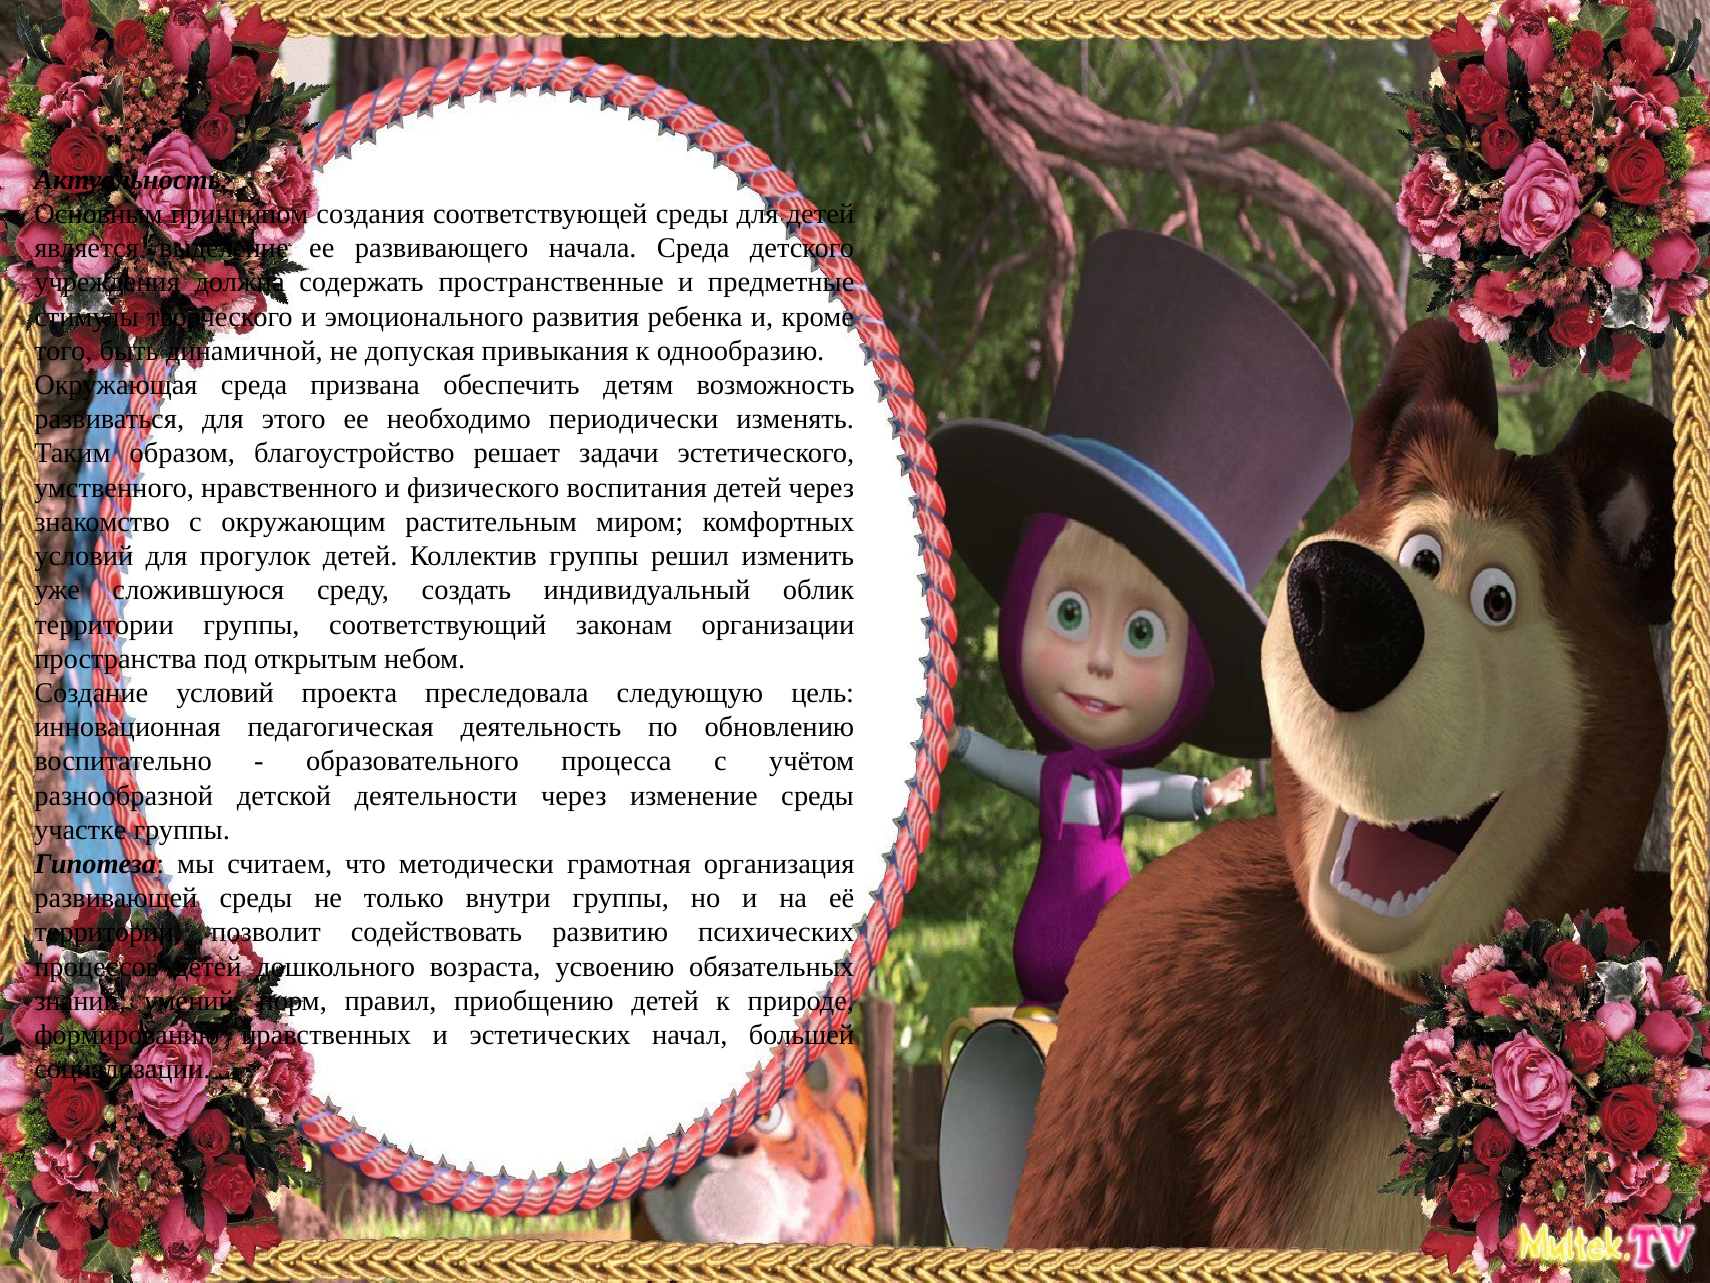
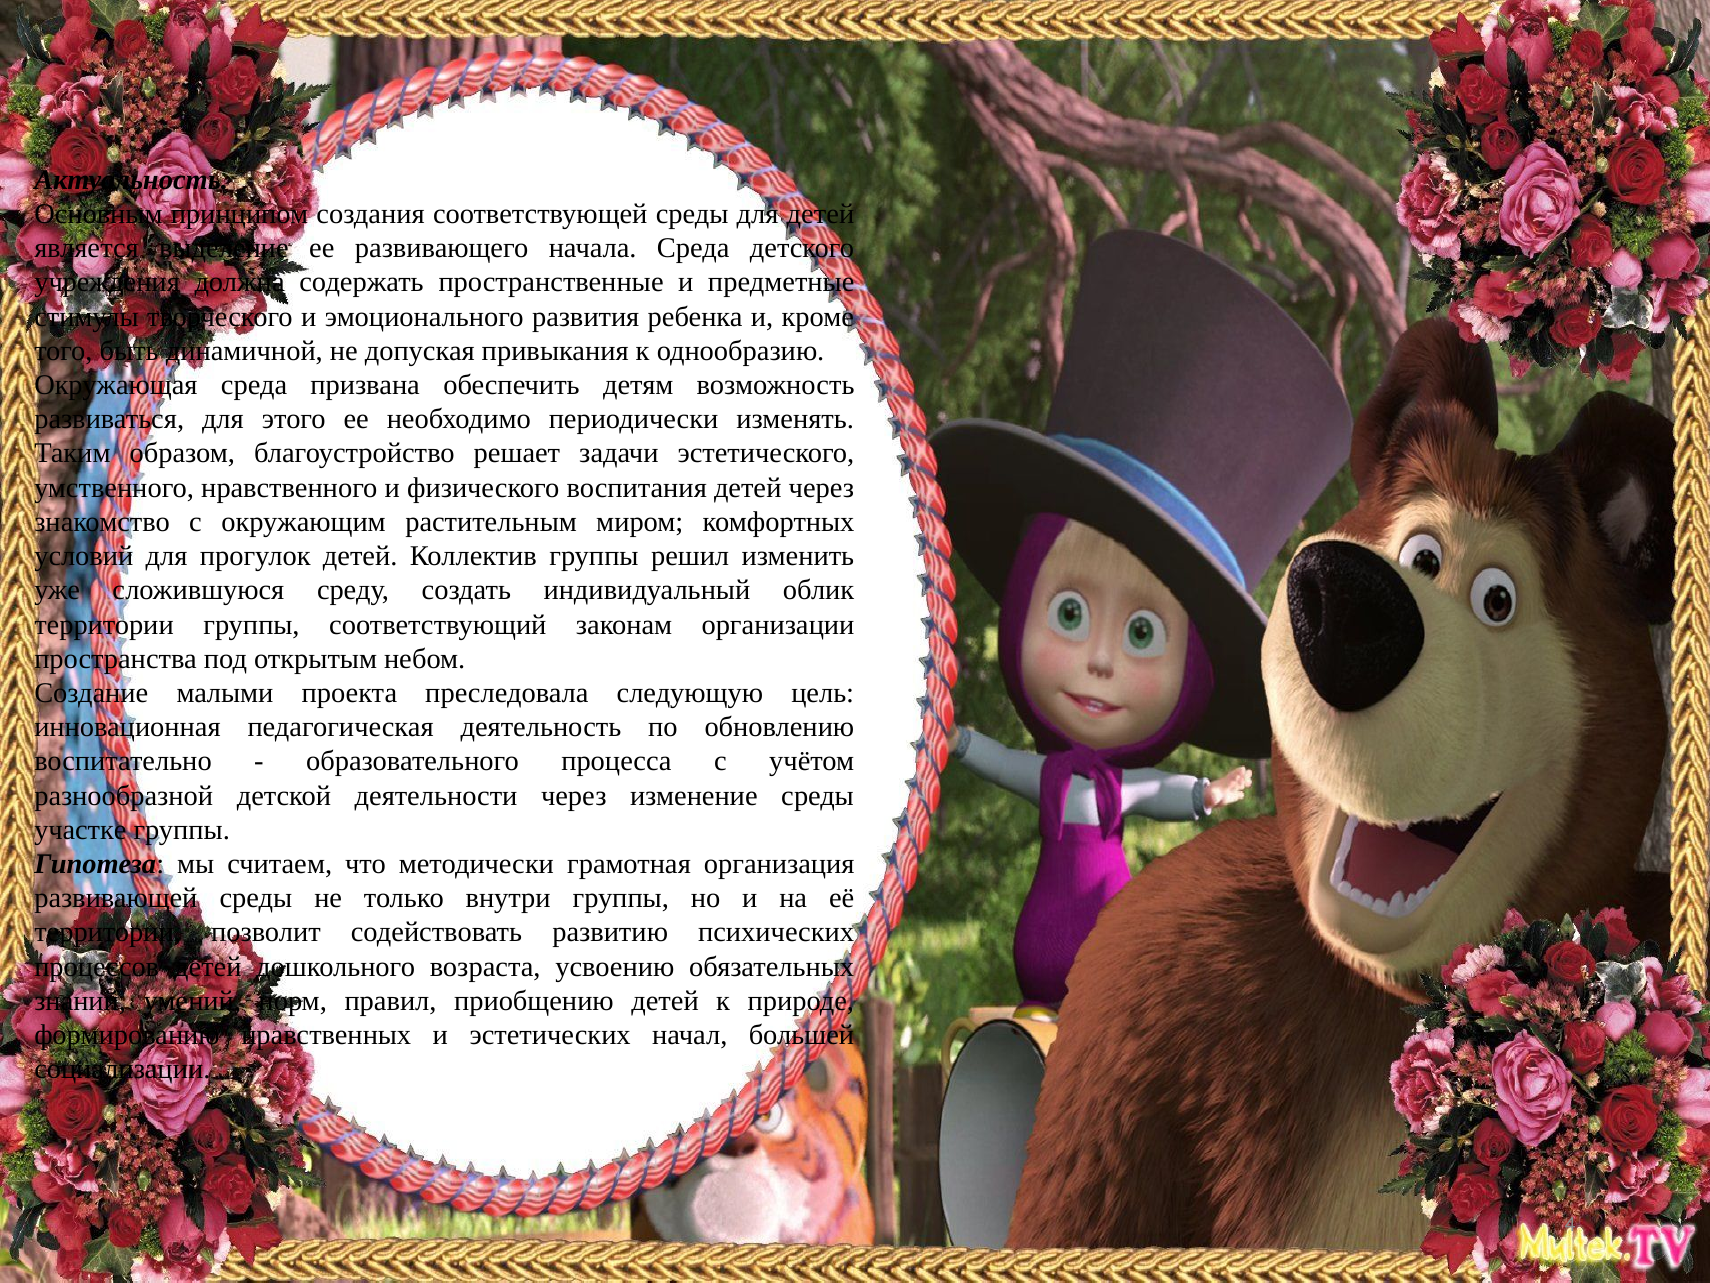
Создание условий: условий -> малыми (225, 693)
